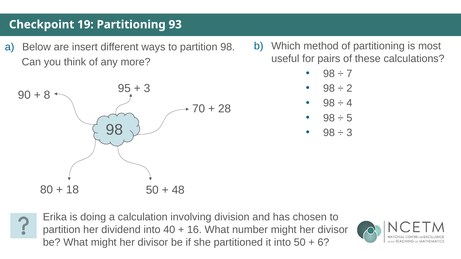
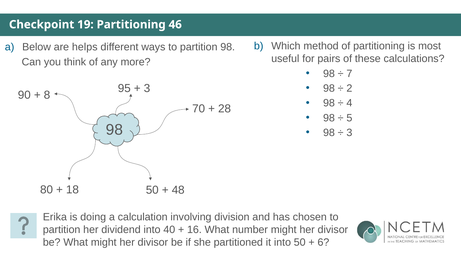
93: 93 -> 46 (175, 25)
insert: insert -> helps (85, 47)
